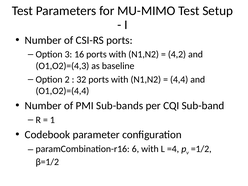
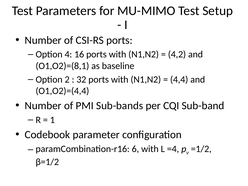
3: 3 -> 4 (68, 54)
O1,O2)=(4,3: O1,O2)=(4,3 -> O1,O2)=(8,1 (62, 66)
